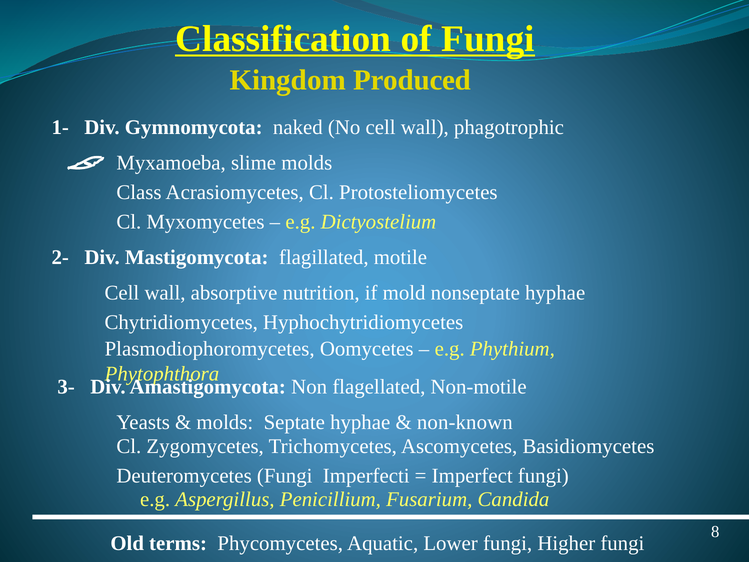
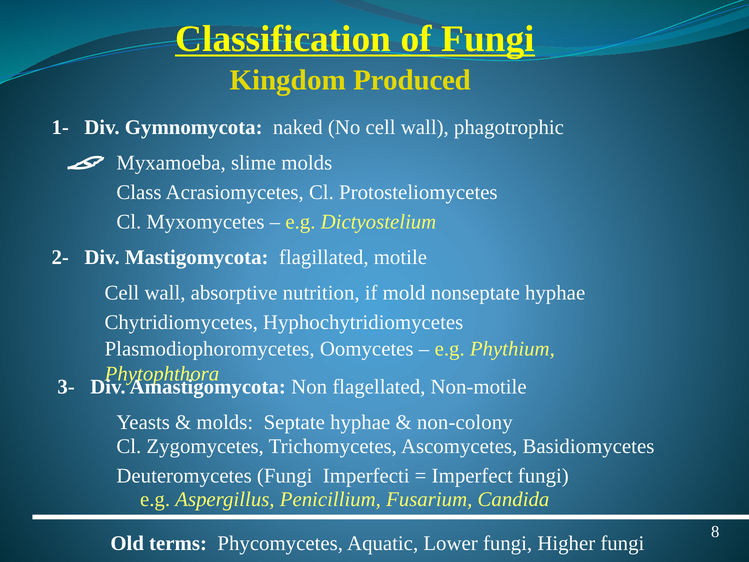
non-known: non-known -> non-colony (465, 422)
